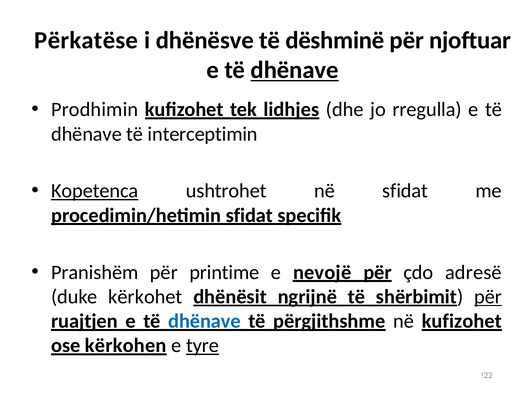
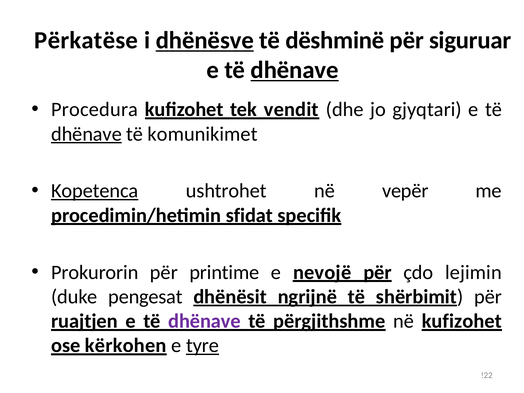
dhënësve underline: none -> present (205, 40)
njoftuar: njoftuar -> siguruar (470, 40)
Prodhimin: Prodhimin -> Procedura (95, 110)
lidhjes: lidhjes -> vendit (291, 110)
rregulla: rregulla -> gjyqtari (427, 110)
dhënave underline: none -> present (86, 134)
interceptimin: interceptimin -> komunikimet (203, 134)
në sfidat: sfidat -> vepër (405, 191)
Pranishëm: Pranishëm -> Prokurorin (95, 272)
adresë: adresë -> lejimin (473, 272)
kërkohet: kërkohet -> pengesat (145, 297)
për underline: present -> none (488, 297)
dhënave colour: blue -> purple (205, 321)
